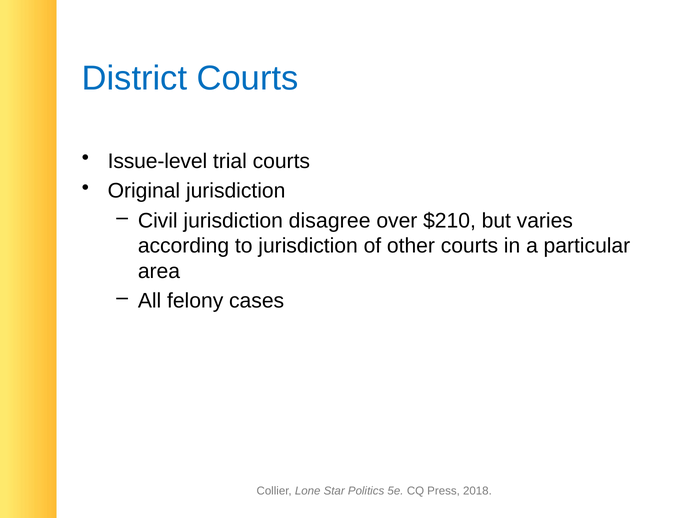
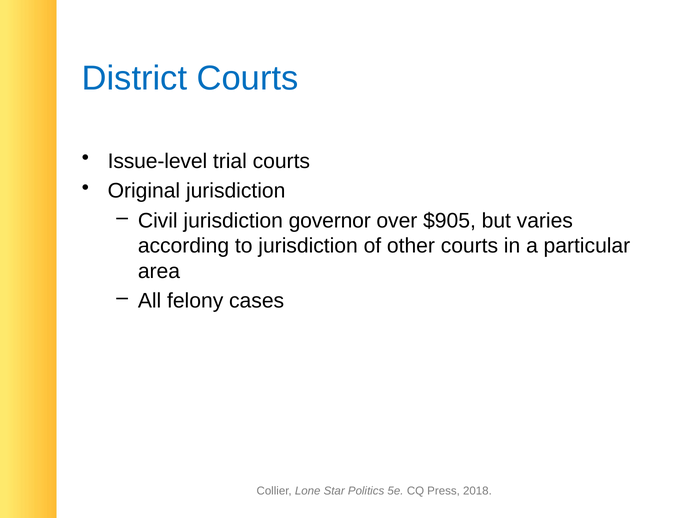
disagree: disagree -> governor (330, 221)
$210: $210 -> $905 (450, 221)
